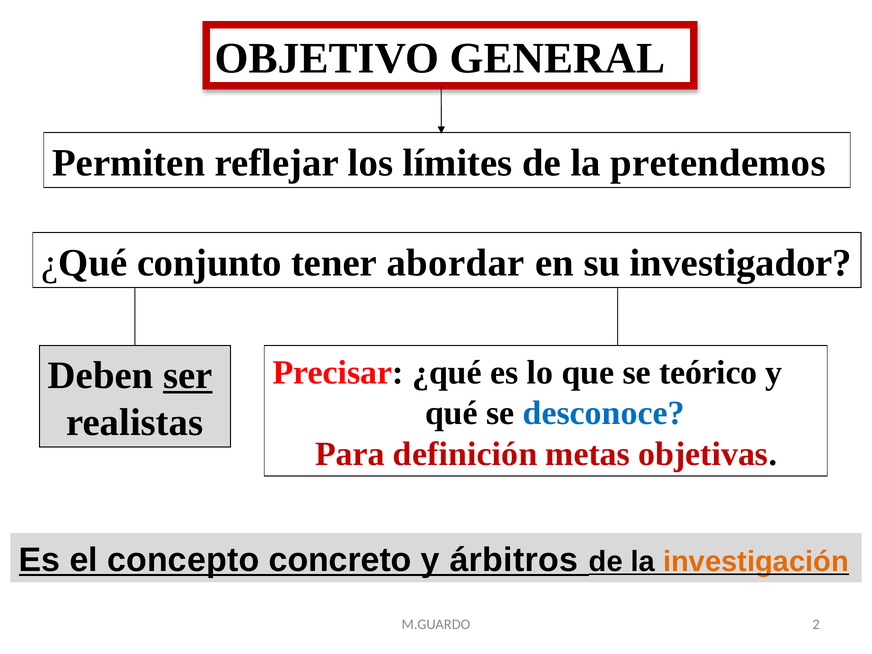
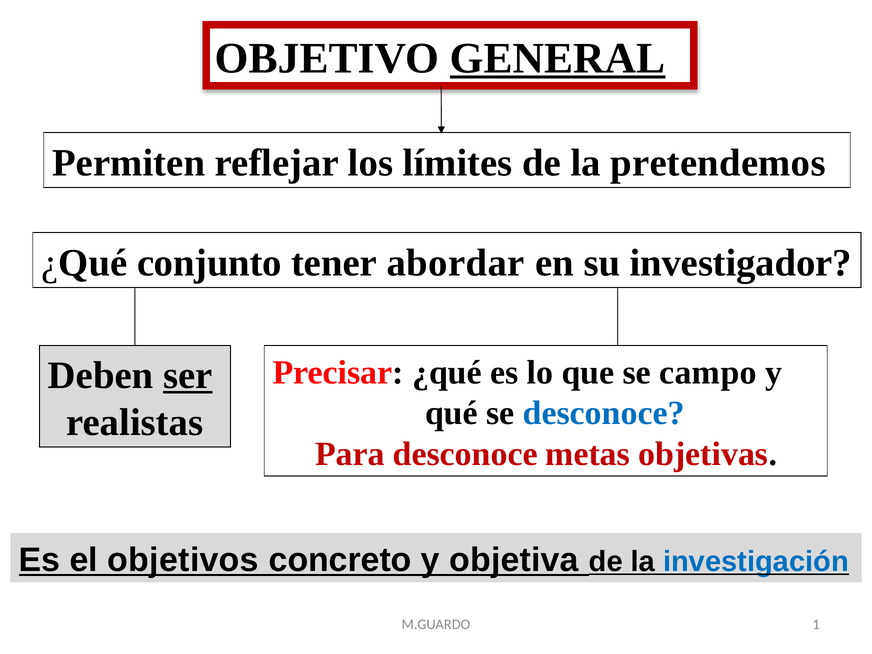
GENERAL underline: none -> present (558, 58)
teórico: teórico -> campo (708, 372)
Para definición: definición -> desconoce (465, 454)
concepto: concepto -> objetivos (183, 560)
árbitros: árbitros -> objetiva (514, 560)
investigación colour: orange -> blue (756, 562)
2: 2 -> 1 (816, 624)
